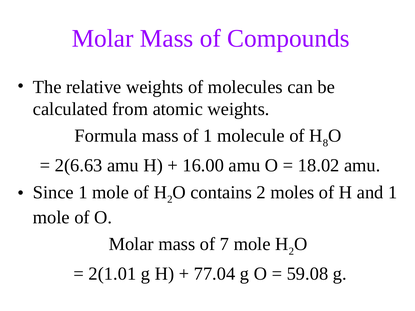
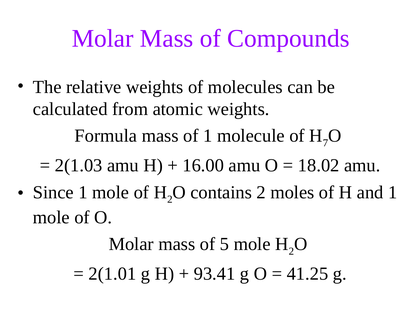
8: 8 -> 7 (325, 143)
2(6.63: 2(6.63 -> 2(1.03 (79, 166)
7: 7 -> 5 (225, 244)
77.04: 77.04 -> 93.41 (215, 274)
59.08: 59.08 -> 41.25 (307, 274)
